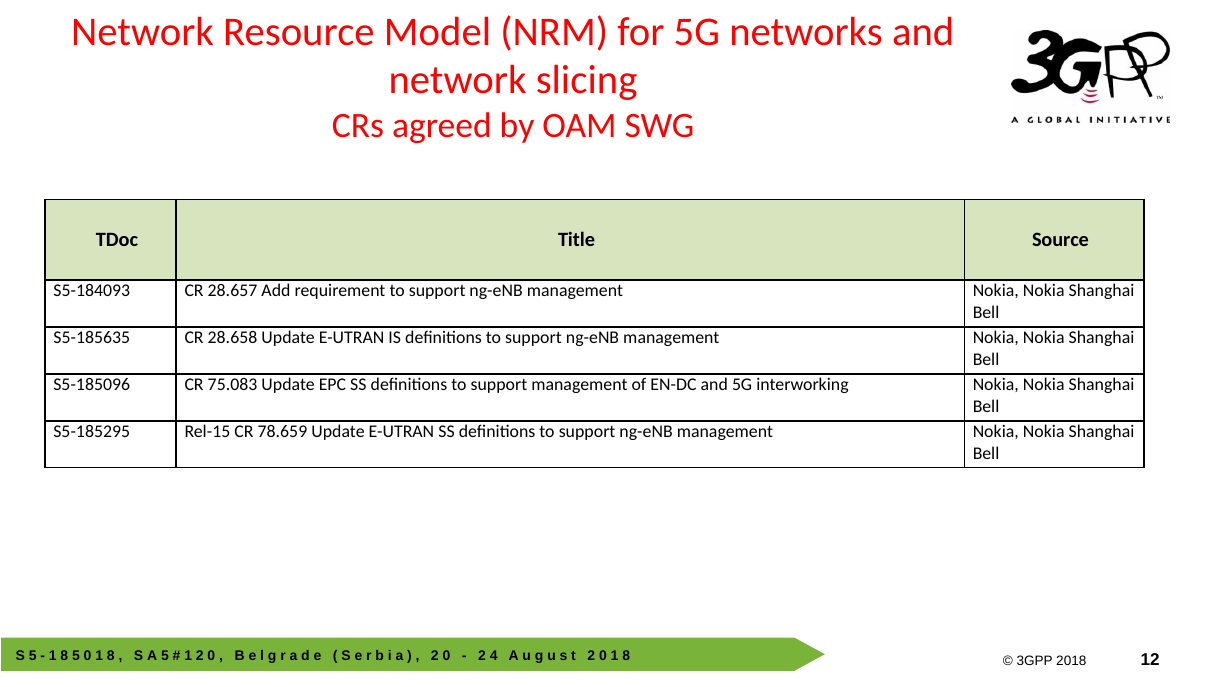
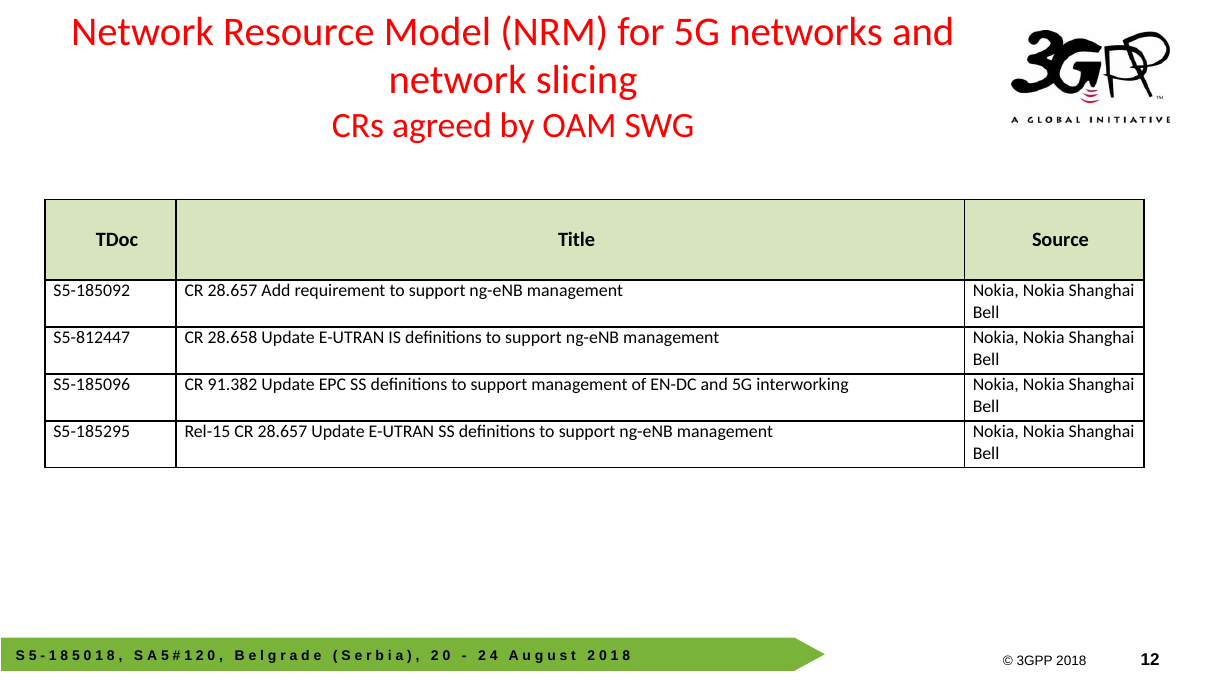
S5-184093: S5-184093 -> S5-185092 (92, 291)
S5-185635: S5-185635 -> S5-812447 (92, 338)
75.083: 75.083 -> 91.382 (233, 385)
Rel-15 CR 78.659: 78.659 -> 28.657 (282, 432)
